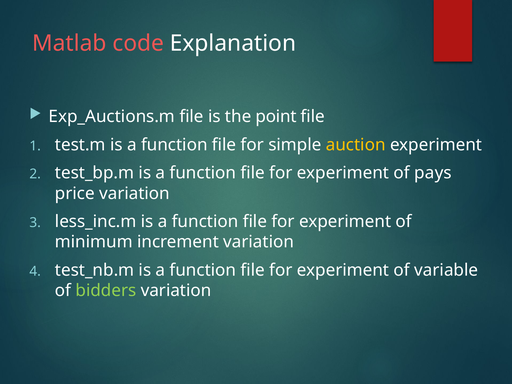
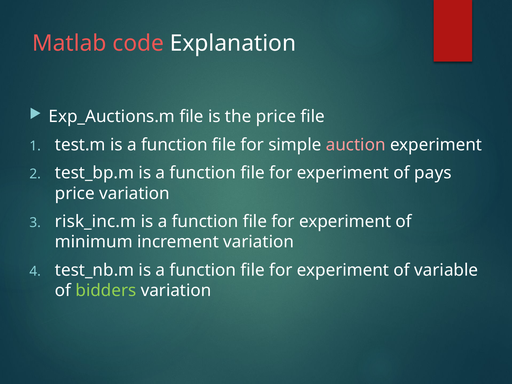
the point: point -> price (276, 117)
auction colour: yellow -> pink (356, 145)
less_inc.m: less_inc.m -> risk_inc.m (96, 222)
